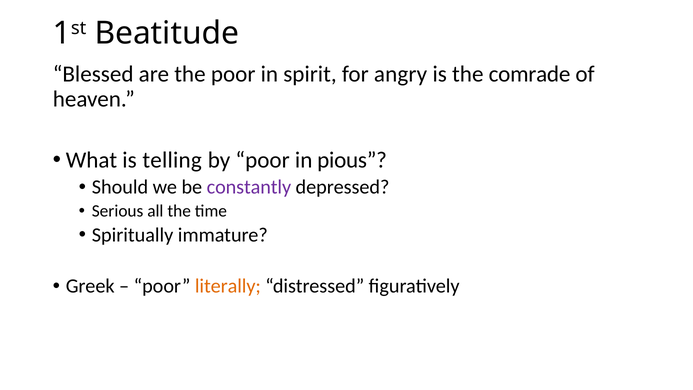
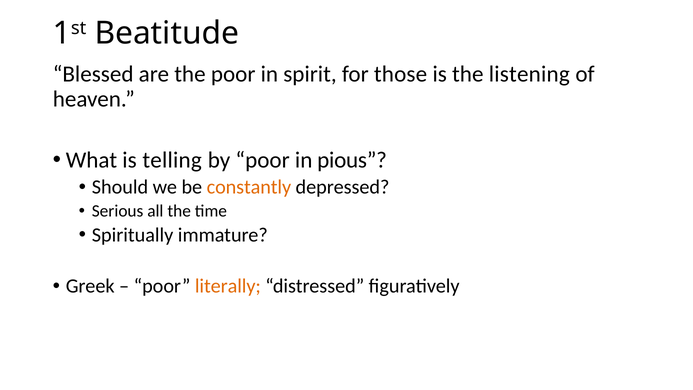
angry: angry -> those (401, 74)
comrade: comrade -> listening (529, 74)
constantly colour: purple -> orange (249, 187)
